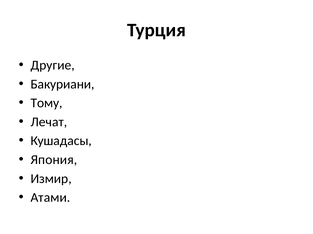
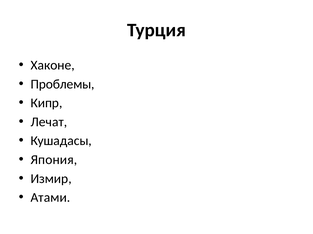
Другие: Другие -> Хаконе (53, 65)
Бакуриани: Бакуриани -> Проблемы (63, 84)
Тому: Тому -> Кипр (46, 103)
